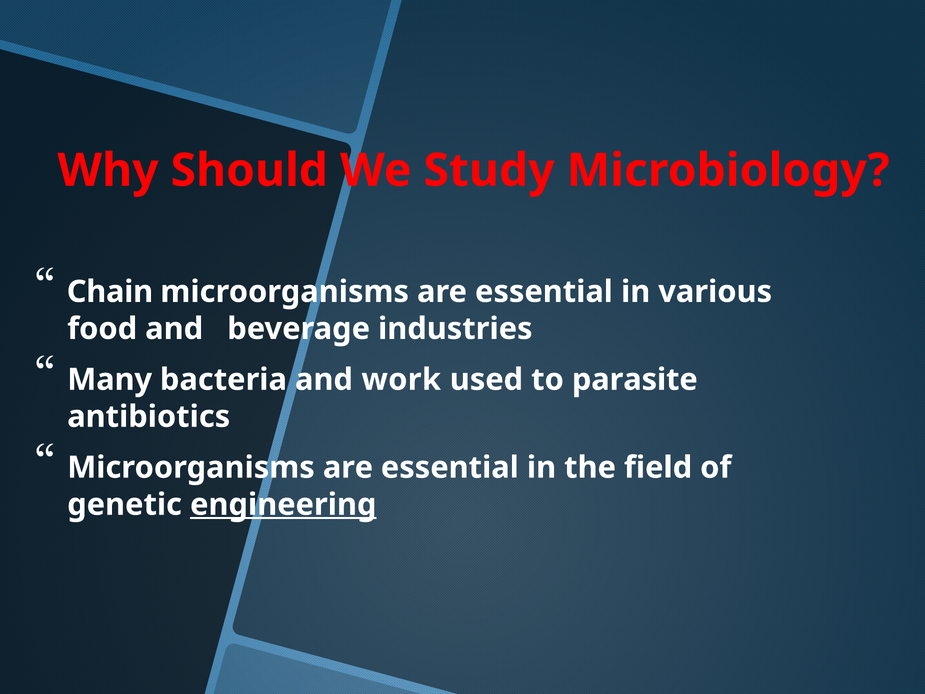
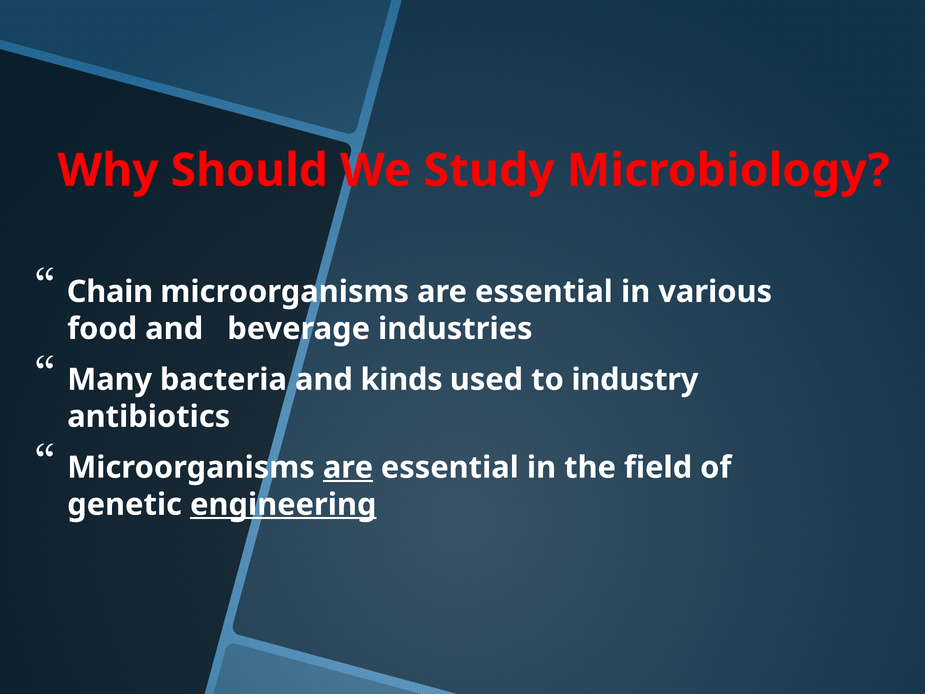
work: work -> kinds (402, 380)
parasite: parasite -> industry (635, 380)
are underline: none -> present (348, 467)
